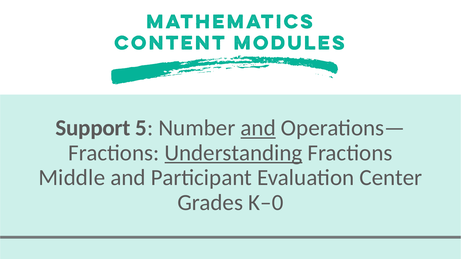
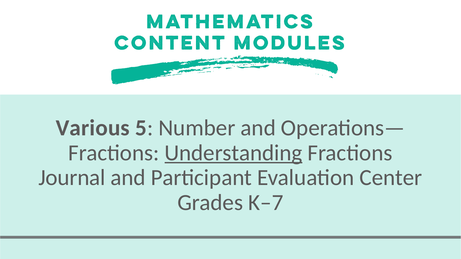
Support: Support -> Various (93, 128)
and underline: present -> none (258, 128)
Middle: Middle -> Journal (72, 178)
K–0: K–0 -> K–7 (266, 203)
